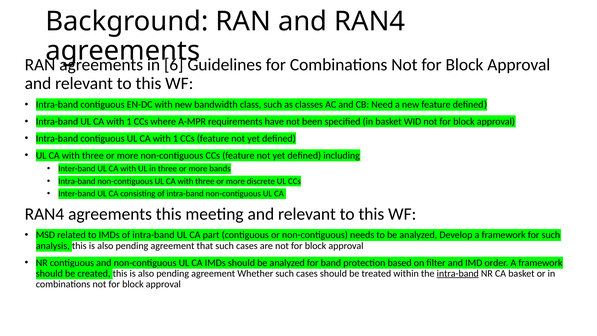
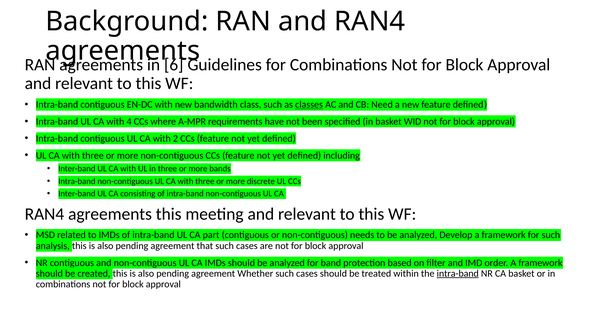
classes underline: none -> present (309, 104)
1: 1 -> 4 (129, 121)
1: 1 -> 2 (175, 138)
